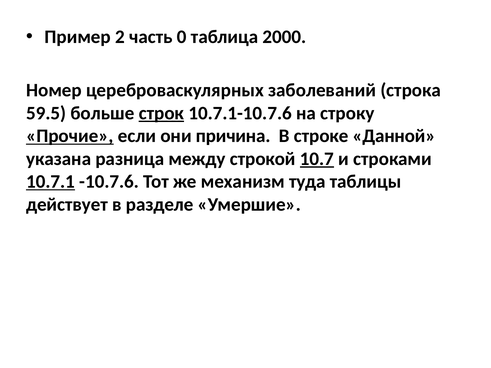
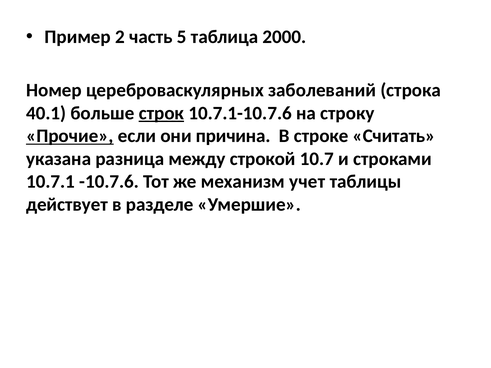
0: 0 -> 5 (182, 37)
59.5: 59.5 -> 40.1 (46, 113)
Данной: Данной -> Считать (394, 136)
10.7 underline: present -> none (317, 159)
10.7.1 underline: present -> none (51, 182)
туда: туда -> учет (307, 182)
